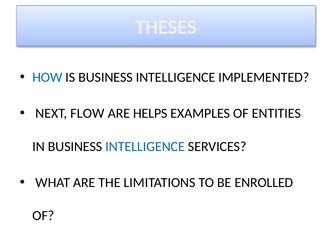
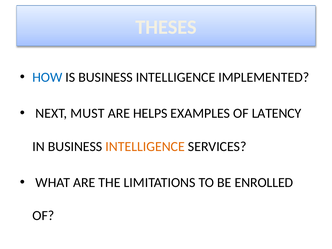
FLOW: FLOW -> MUST (87, 113)
ENTITIES: ENTITIES -> LATENCY (277, 113)
INTELLIGENCE colour: blue -> orange (145, 146)
